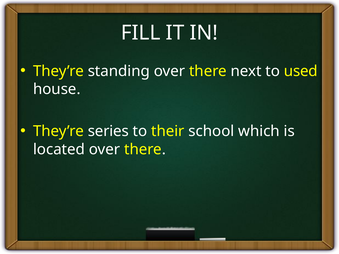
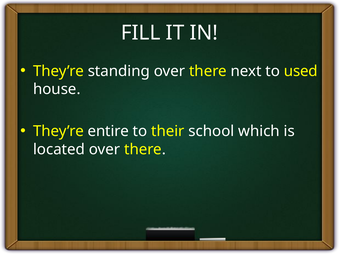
series: series -> entire (108, 131)
